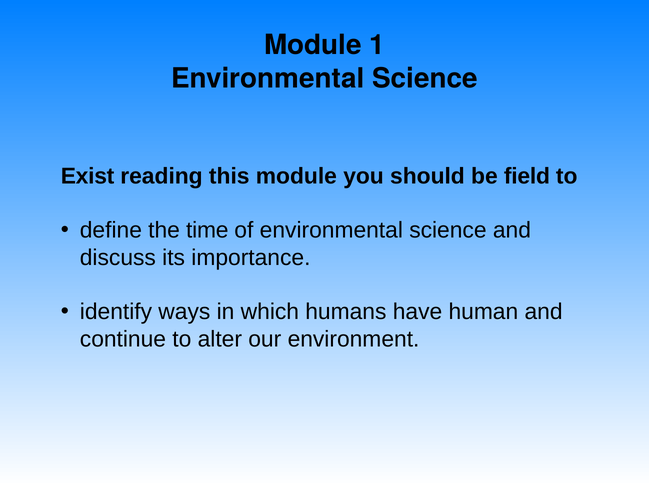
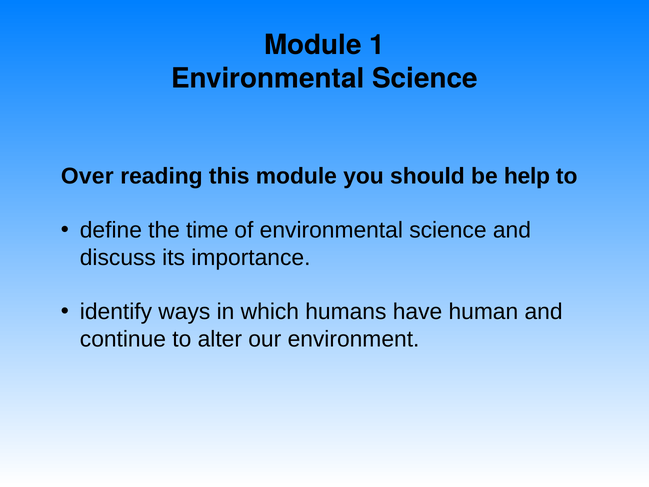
Exist: Exist -> Over (87, 176)
field: field -> help (527, 176)
